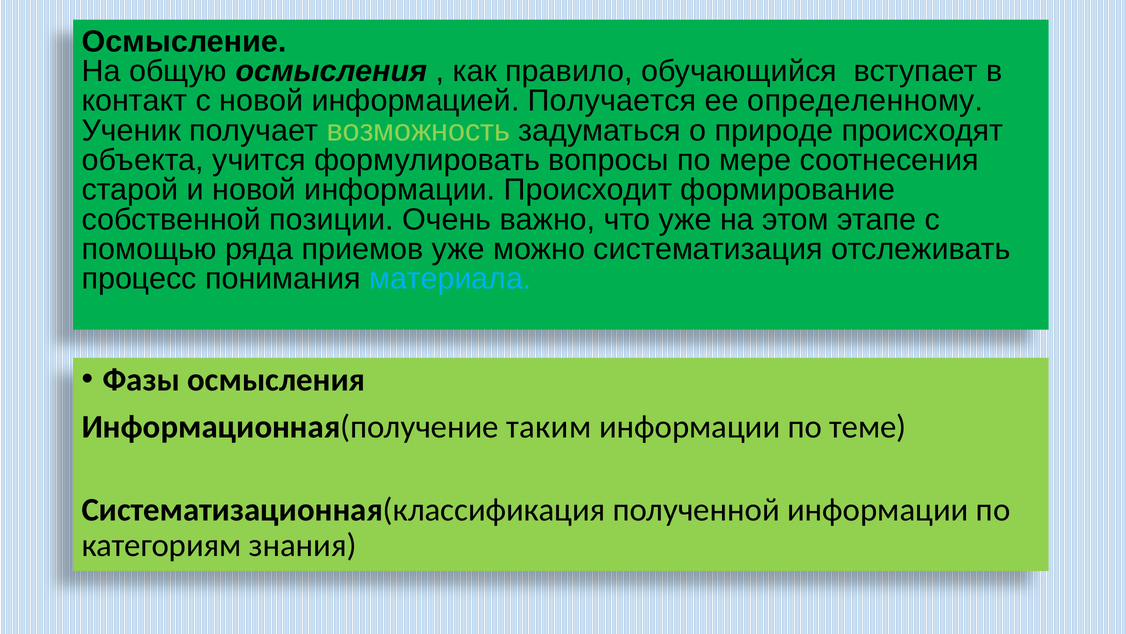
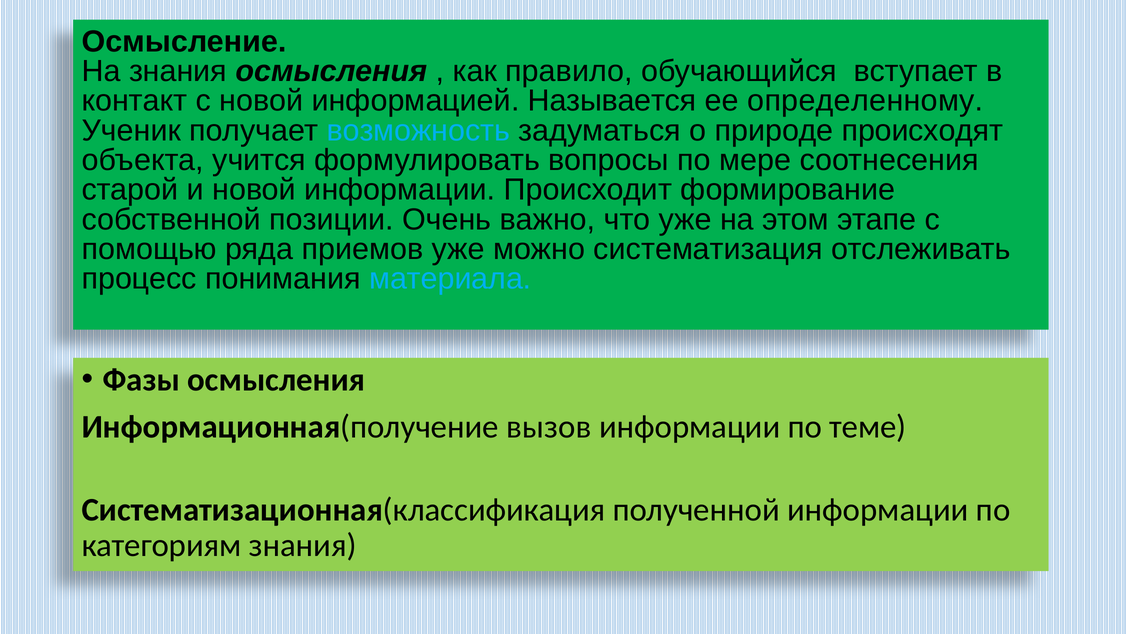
На общую: общую -> знания (178, 71)
Получается: Получается -> Называется (612, 101)
возможность colour: light green -> light blue (418, 130)
таким: таким -> вызов (549, 426)
